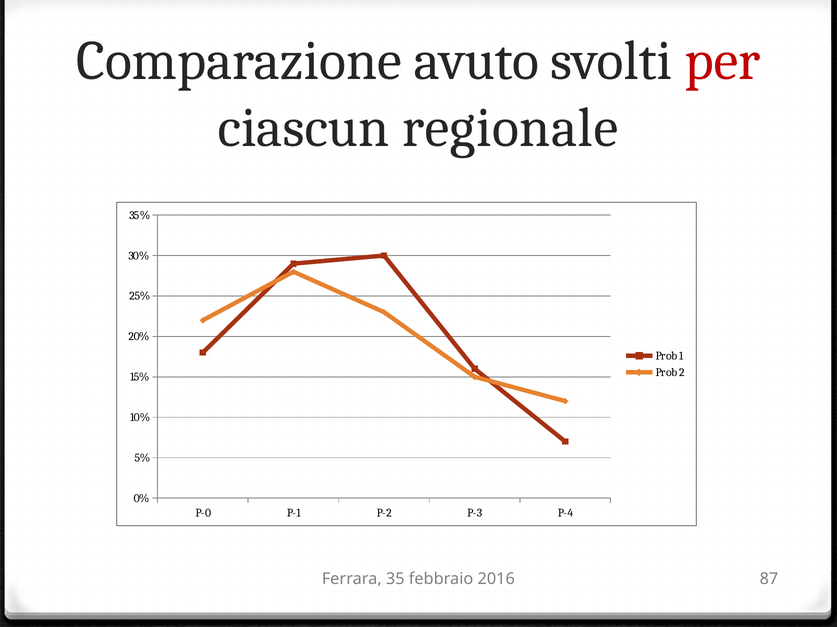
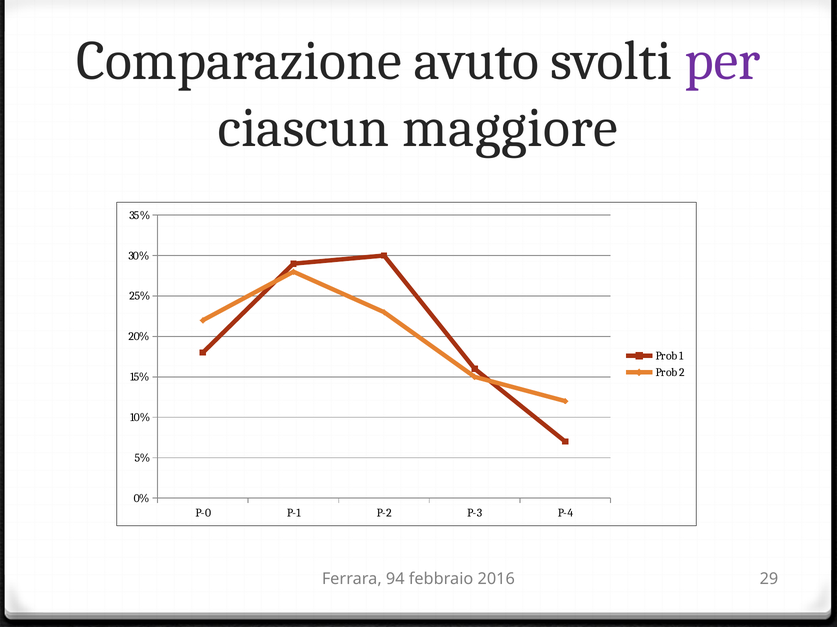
per colour: red -> purple (723, 61)
regionale: regionale -> maggiore (510, 128)
35: 35 -> 94 (395, 579)
87: 87 -> 29 (769, 579)
